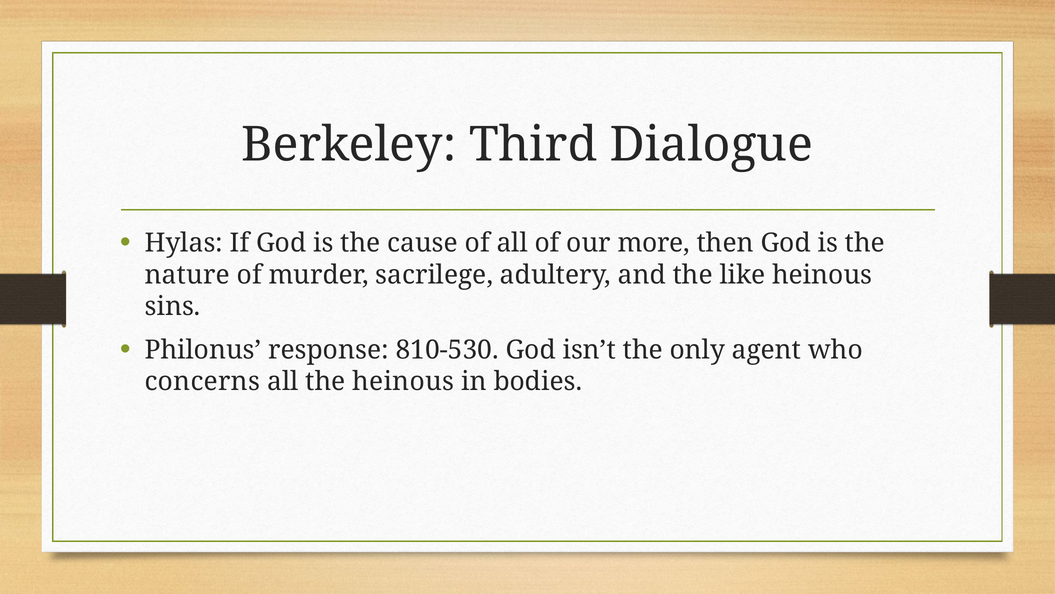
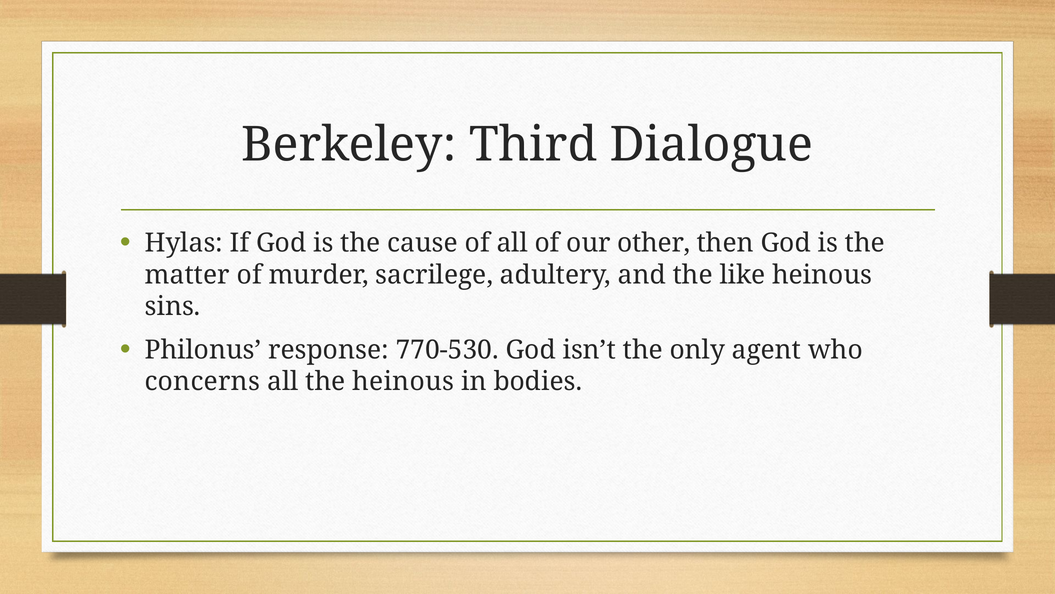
more: more -> other (654, 243)
nature: nature -> matter (187, 275)
810-530: 810-530 -> 770-530 (447, 350)
